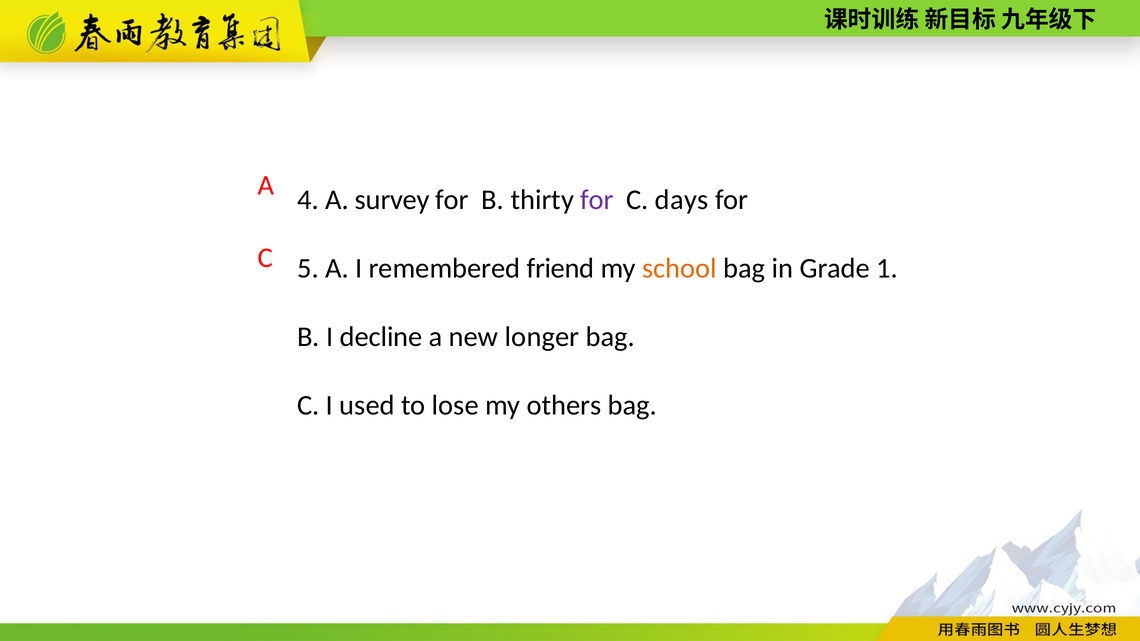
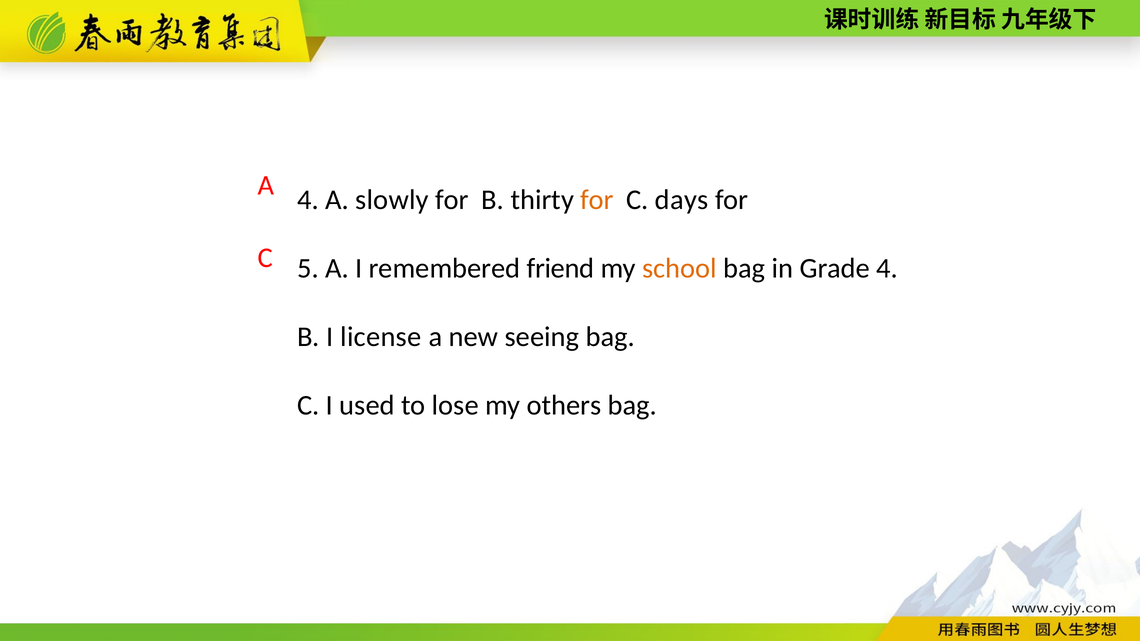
survey: survey -> slowly (392, 200)
for colour: purple -> orange (597, 200)
Grade 1: 1 -> 4 (887, 268)
decline: decline -> license (381, 337)
longer: longer -> seeing (542, 337)
